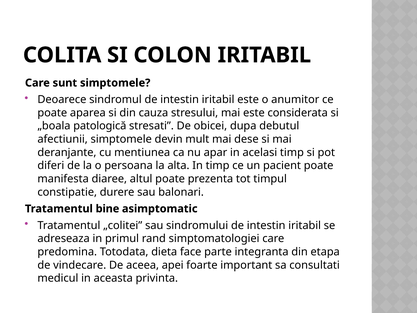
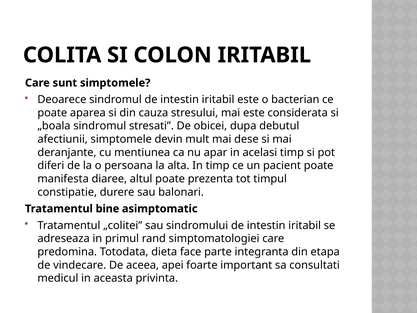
anumitor: anumitor -> bacterian (295, 100)
„boala patologică: patologică -> sindromul (100, 126)
